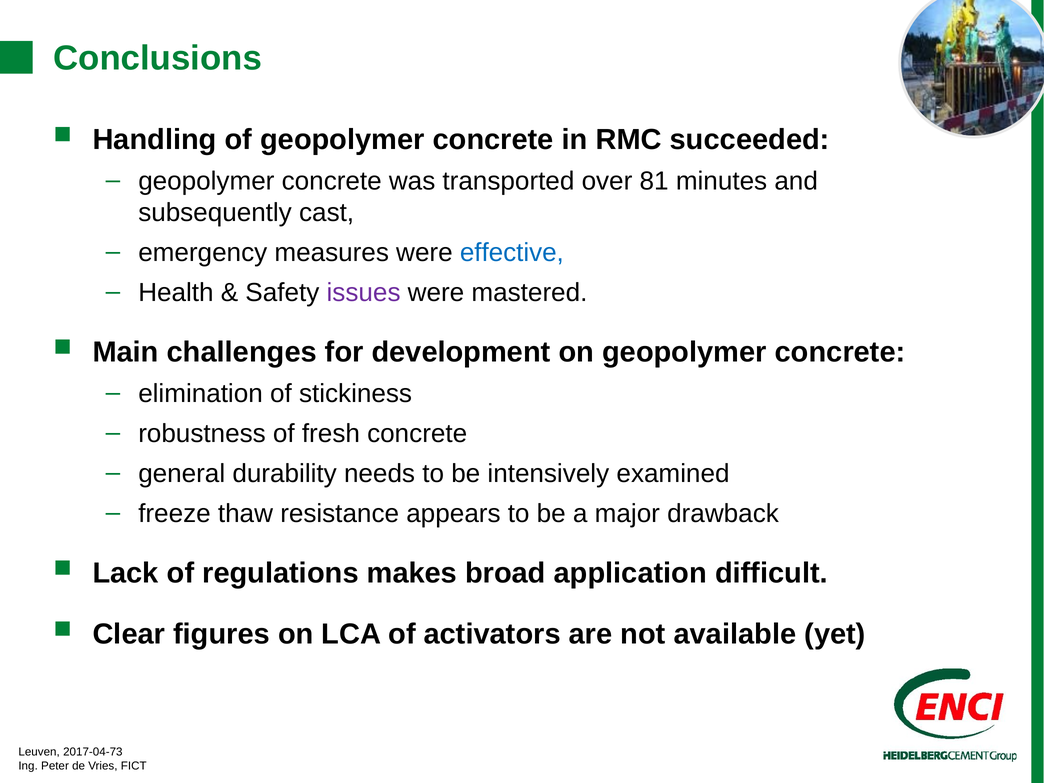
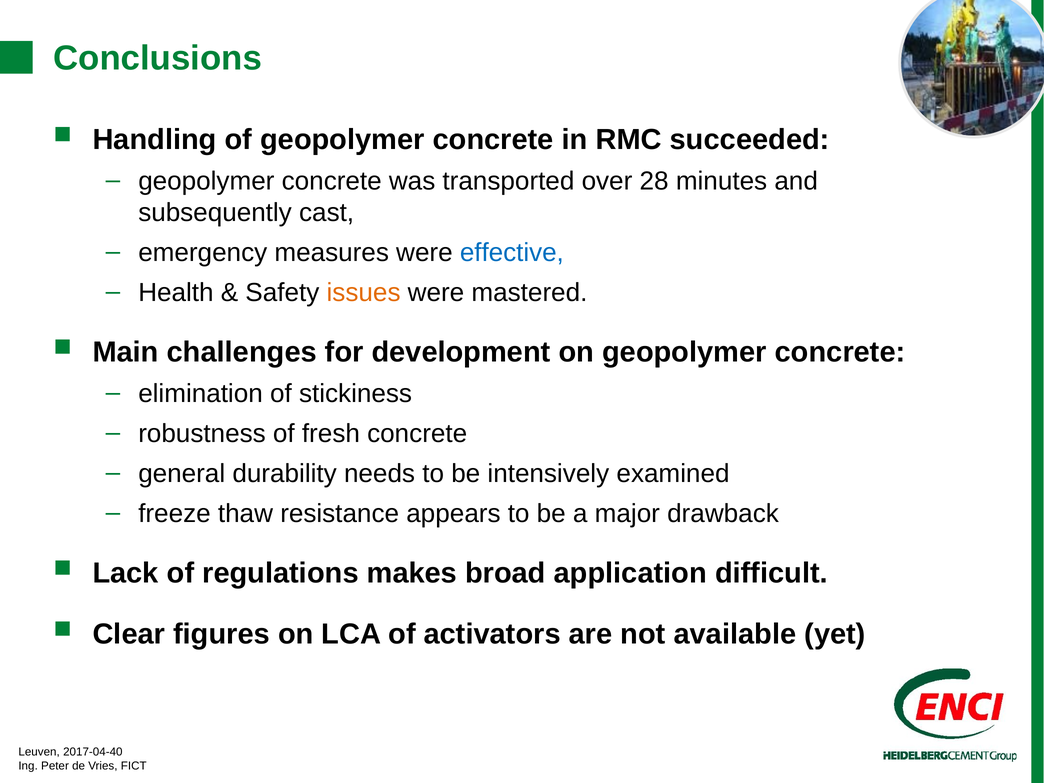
81: 81 -> 28 (654, 181)
issues colour: purple -> orange (364, 293)
2017-04-73: 2017-04-73 -> 2017-04-40 (93, 752)
